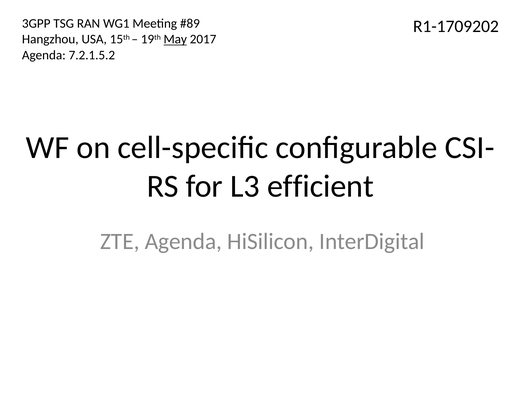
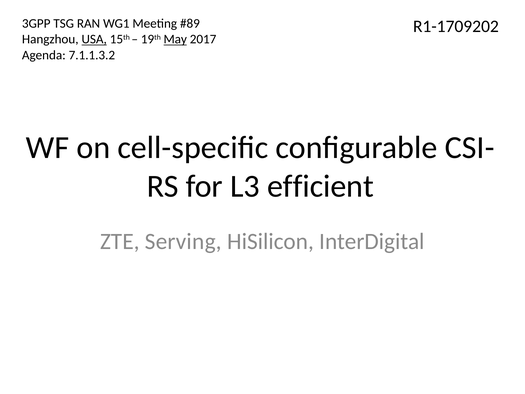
USA underline: none -> present (94, 39)
7.2.1.5.2: 7.2.1.5.2 -> 7.1.1.3.2 (92, 55)
ZTE Agenda: Agenda -> Serving (183, 241)
